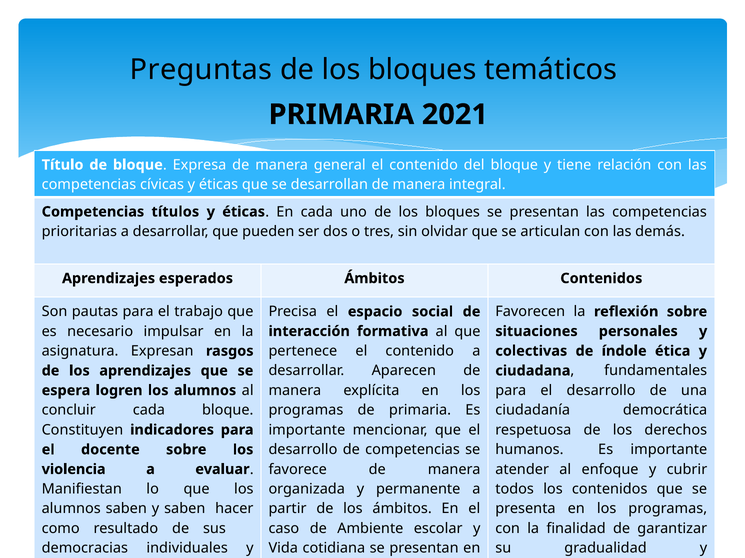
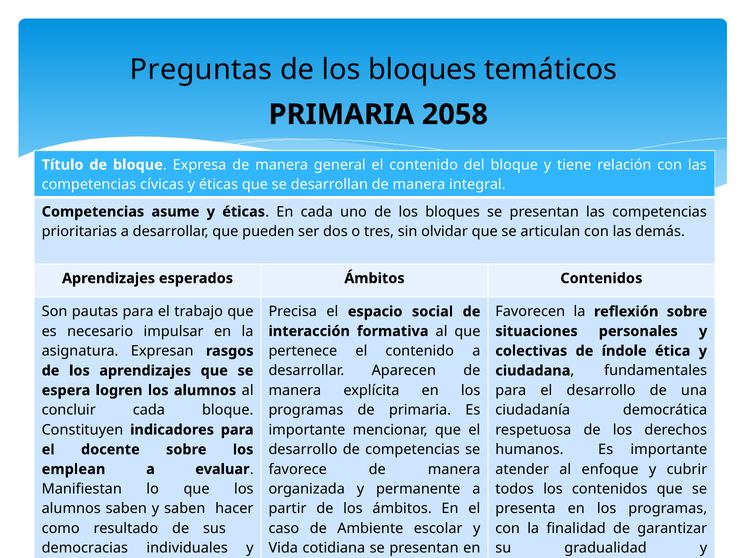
2021: 2021 -> 2058 (455, 115)
títulos: títulos -> asume (175, 212)
violencia: violencia -> emplean (74, 470)
